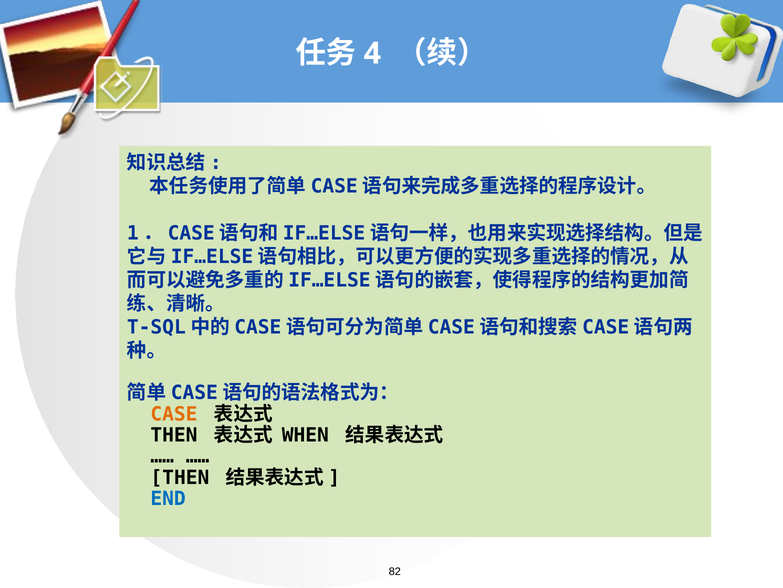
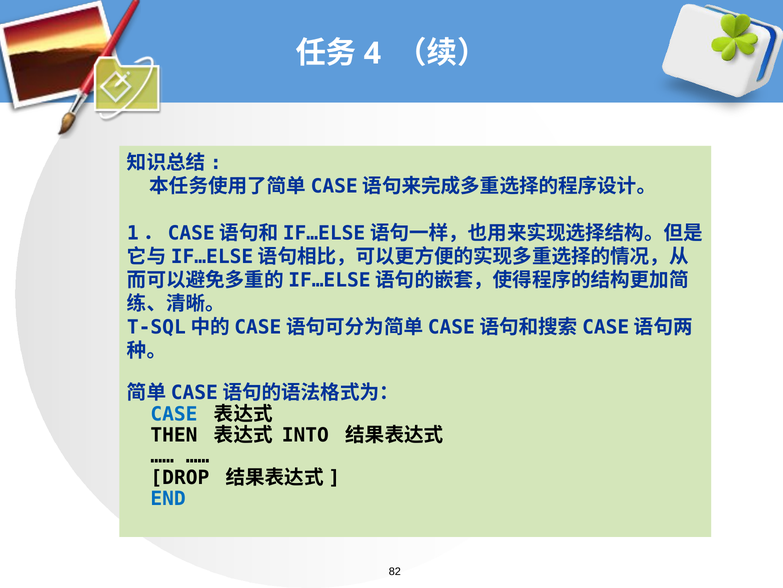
CASE colour: orange -> blue (174, 414)
WHEN: WHEN -> INTO (305, 435)
THEN: THEN -> DROP (180, 477)
